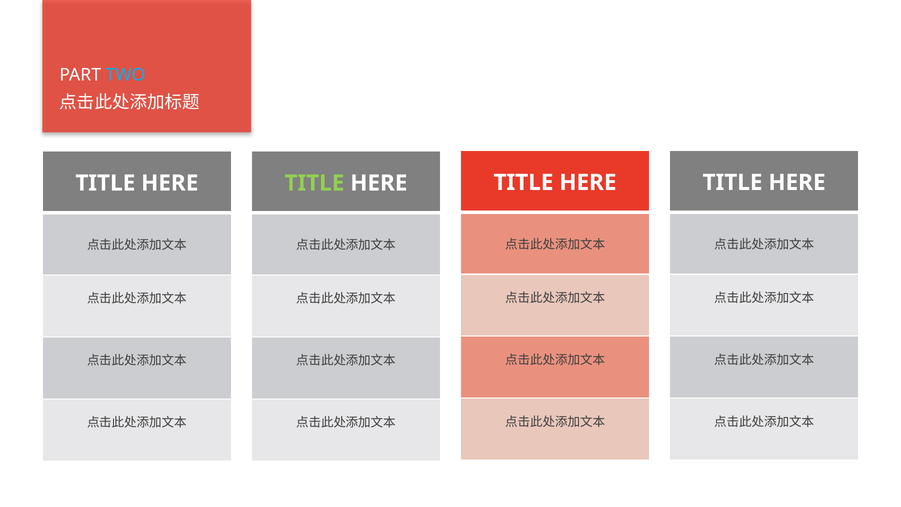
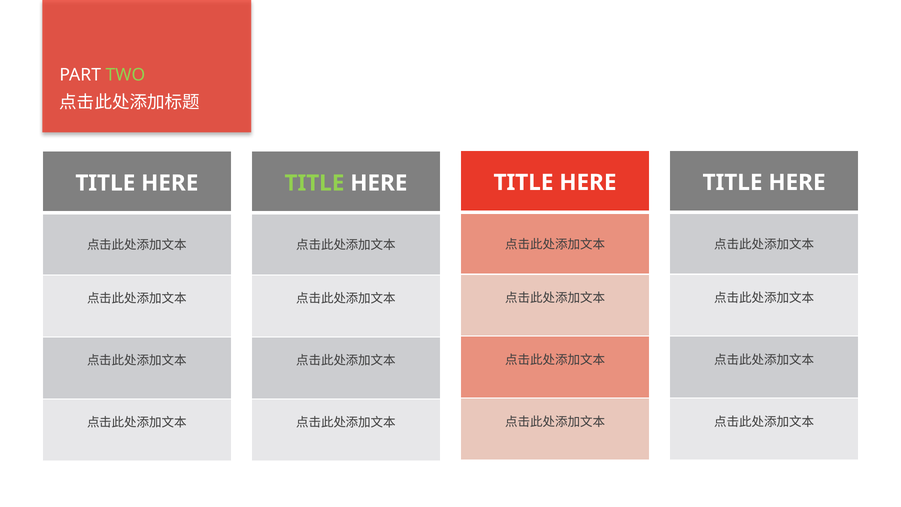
TWO colour: light blue -> light green (125, 75)
